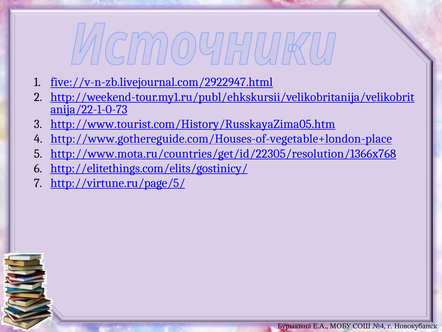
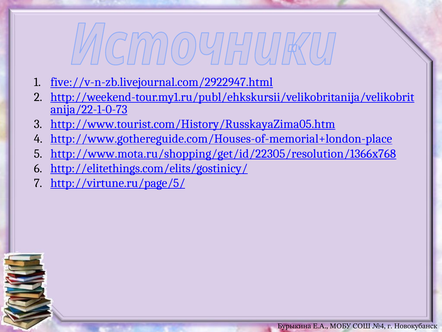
http://www.gothereguide.com/Houses-of-vegetable+london-place: http://www.gothereguide.com/Houses-of-vegetable+london-place -> http://www.gothereguide.com/Houses-of-memorial+london-place (221, 139)
http://www.mota.ru/countries/get/id/22305/resolution/1366x768: http://www.mota.ru/countries/get/id/22305/resolution/1366x768 -> http://www.mota.ru/shopping/get/id/22305/resolution/1366x768 (223, 153)
